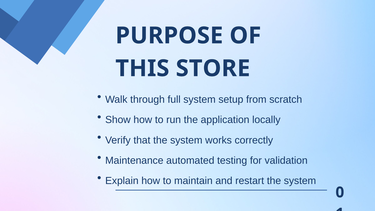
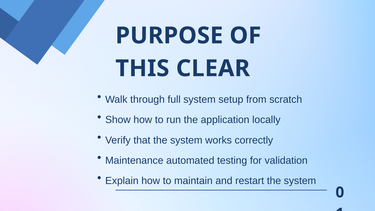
STORE: STORE -> CLEAR (213, 68)
